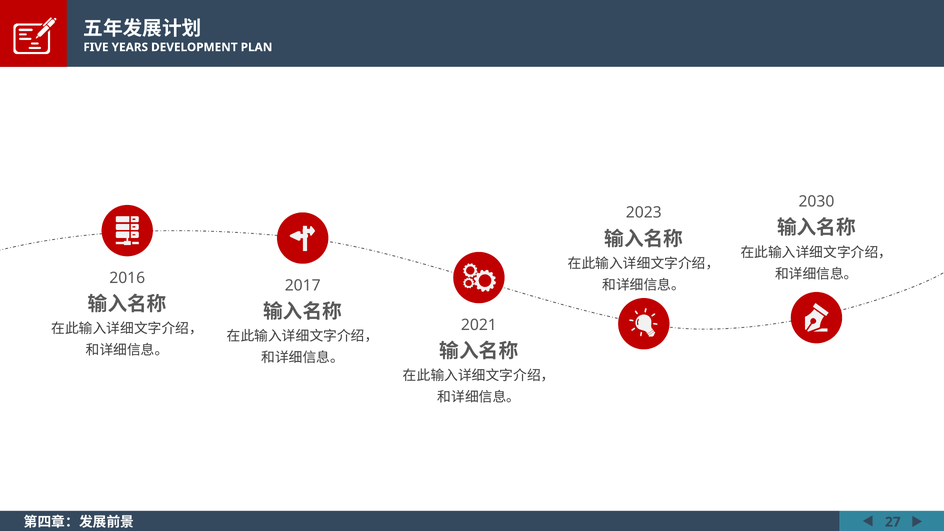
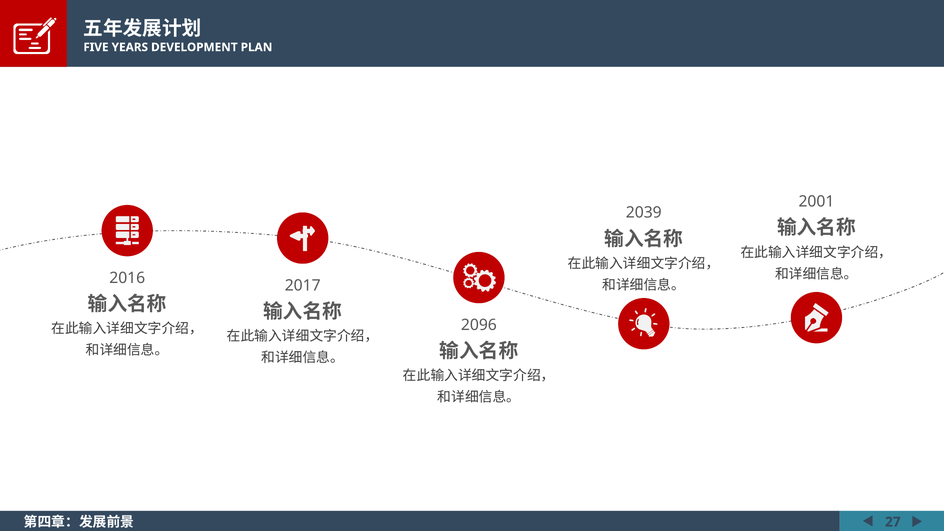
2030: 2030 -> 2001 (816, 202)
2023: 2023 -> 2039 (644, 213)
2021: 2021 -> 2096 (479, 325)
